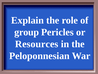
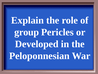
Resources: Resources -> Developed (37, 44)
